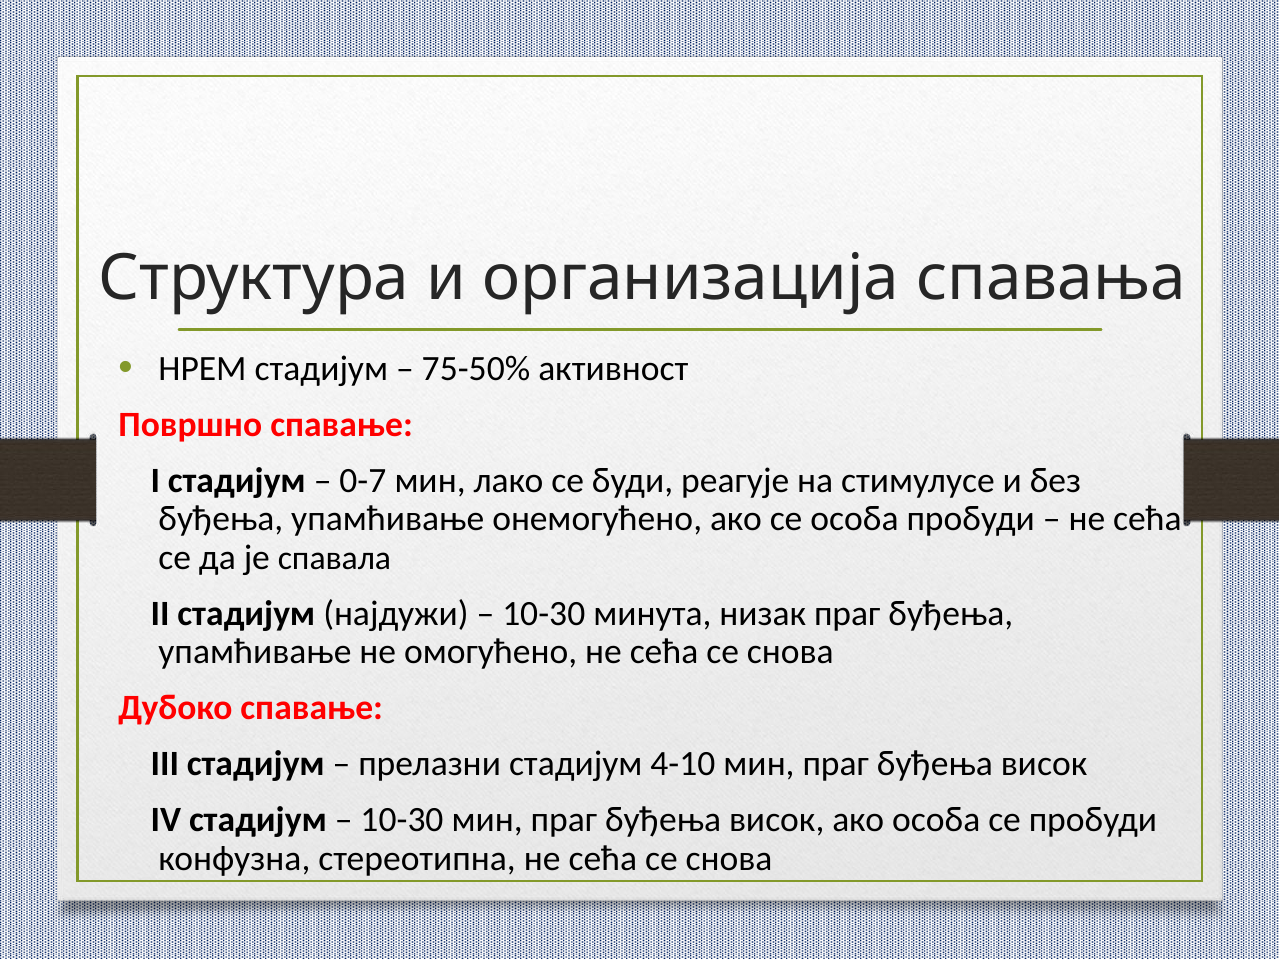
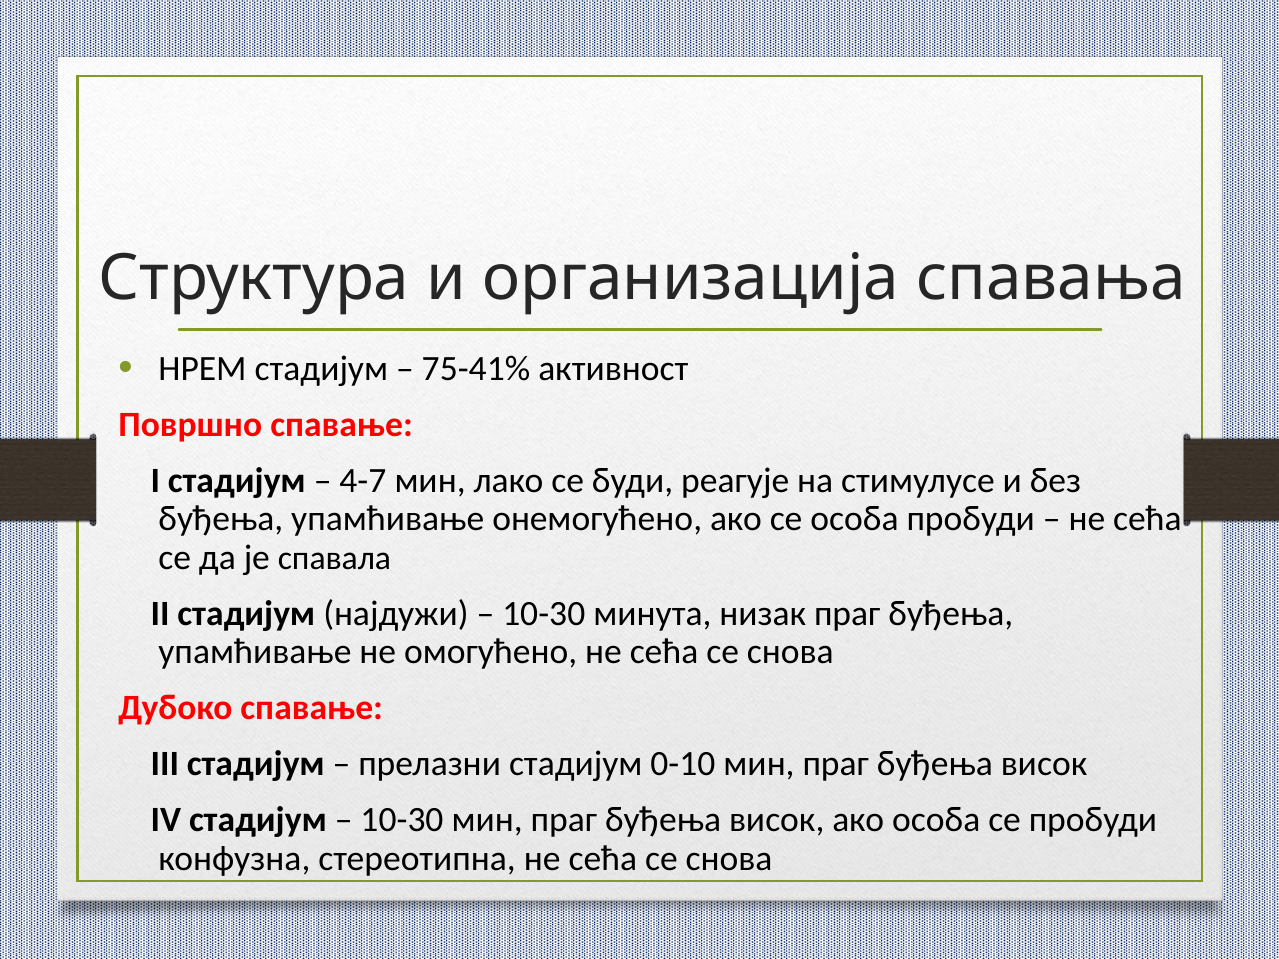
75-50%: 75-50% -> 75-41% (476, 368)
0-7: 0-7 -> 4-7 (363, 481)
4-10: 4-10 -> 0-10 (683, 764)
